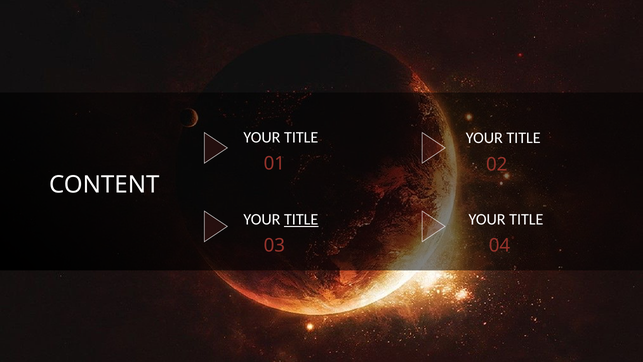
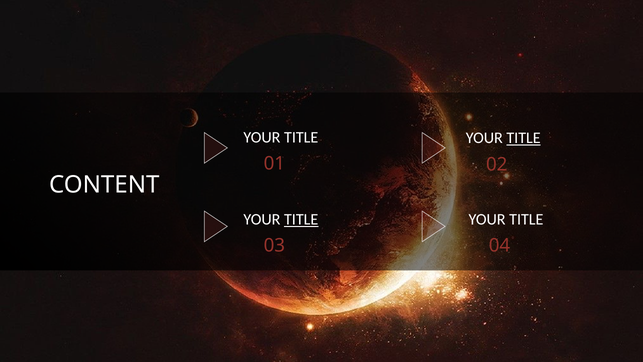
TITLE underline: none -> present (524, 138)
